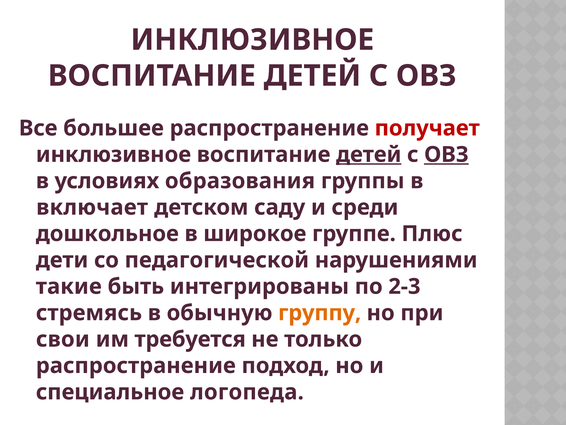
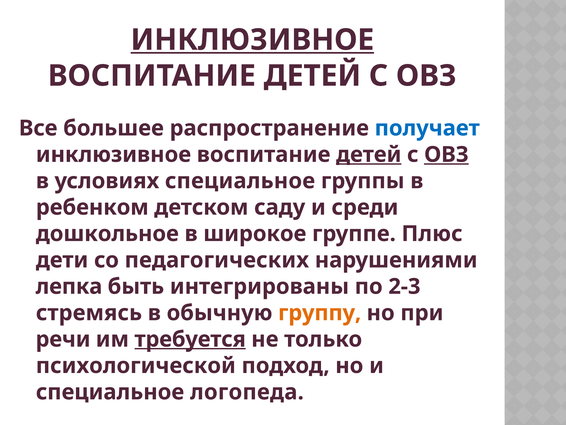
ИНКЛЮЗИВНОЕ underline: none -> present (252, 40)
получает colour: red -> blue (427, 128)
условиях образования: образования -> специальное (240, 181)
включает: включает -> ребенком (92, 207)
педагогической: педагогической -> педагогических (217, 260)
такие: такие -> лепка (69, 286)
свои: свои -> речи (63, 339)
требуется underline: none -> present (190, 339)
распространение: распространение -> психологической (136, 365)
